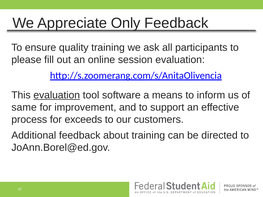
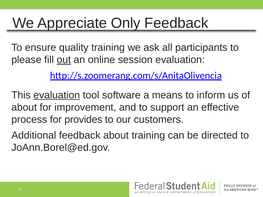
out underline: none -> present (64, 60)
same: same -> about (24, 107)
exceeds: exceeds -> provides (83, 120)
